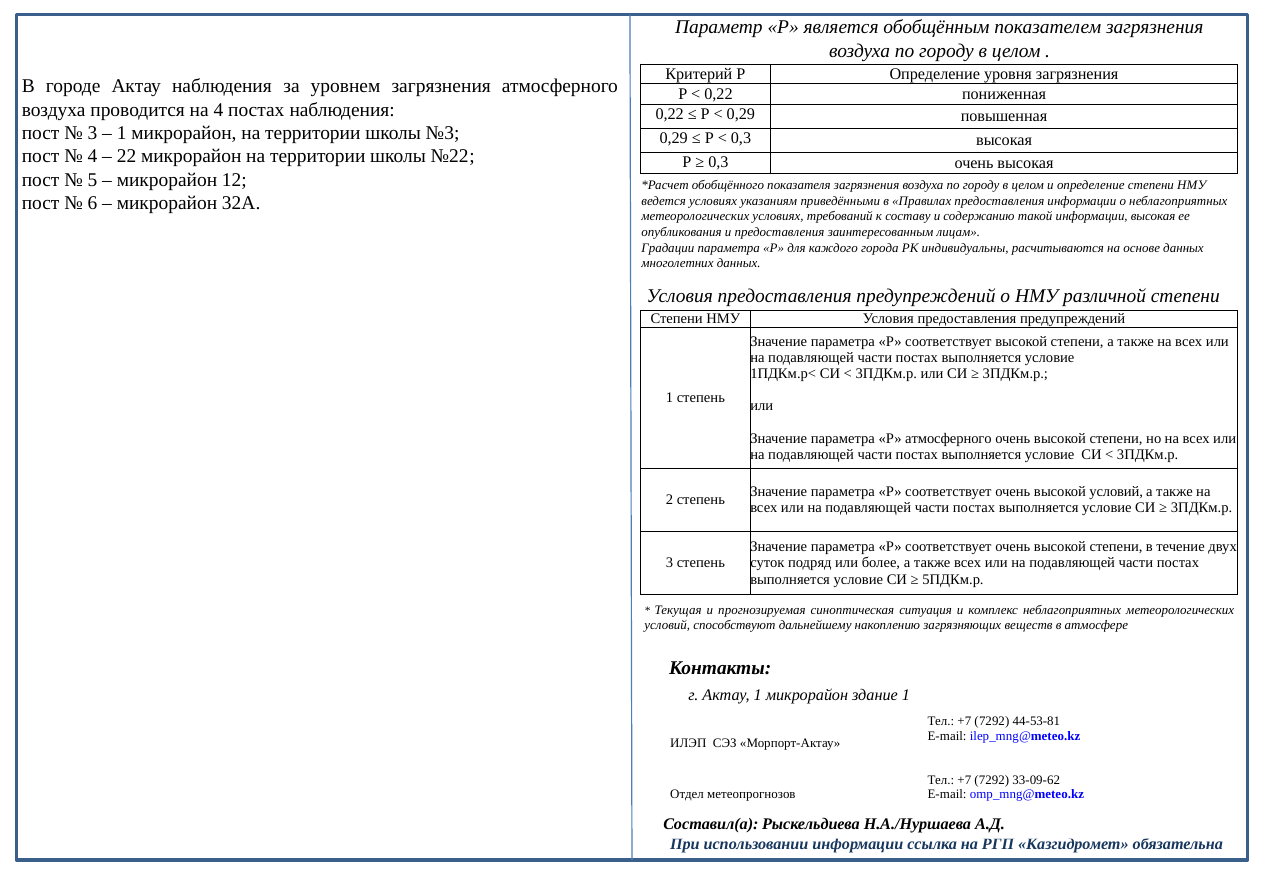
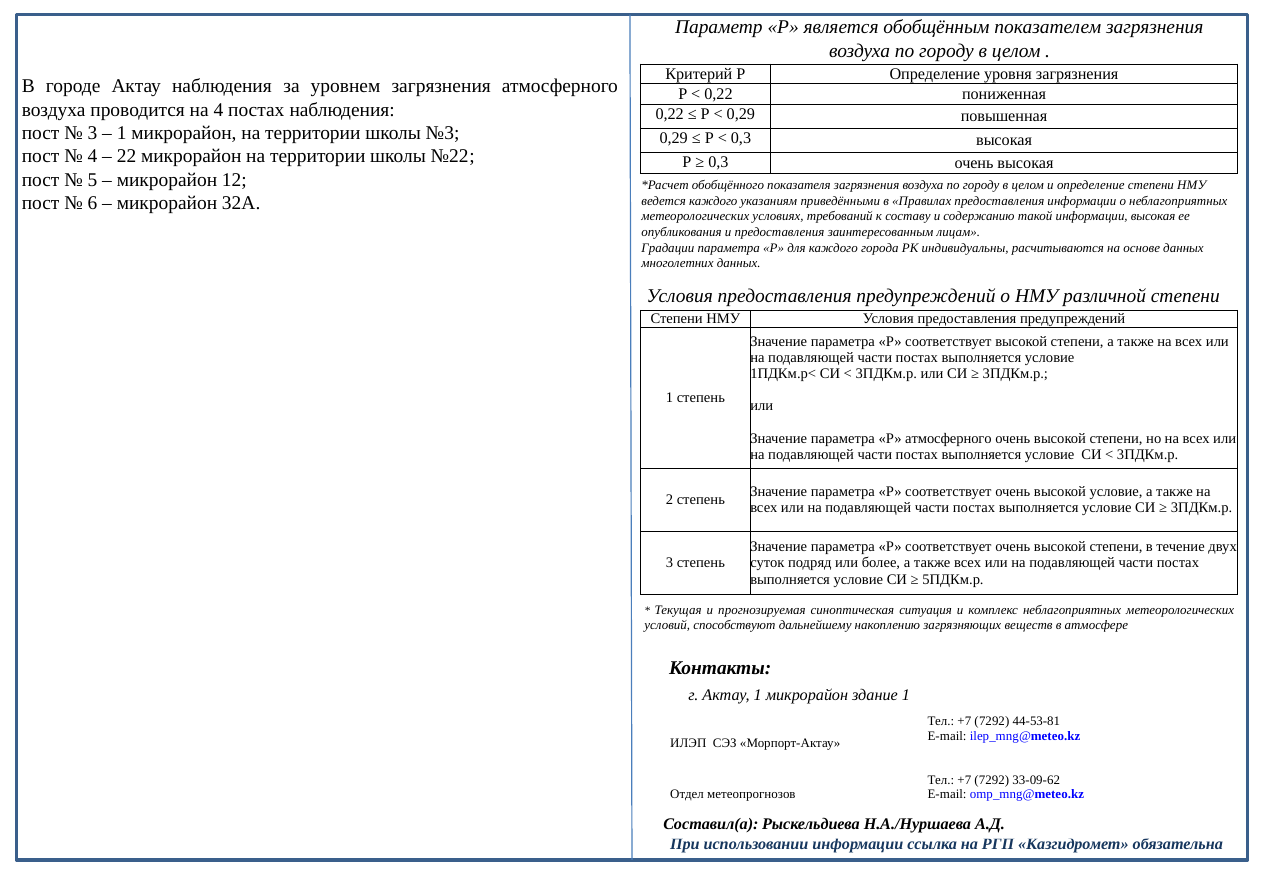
ведется условиях: условиях -> каждого (713, 201)
высокой условий: условий -> условие (1116, 492)
